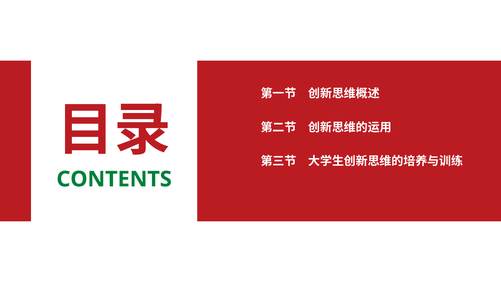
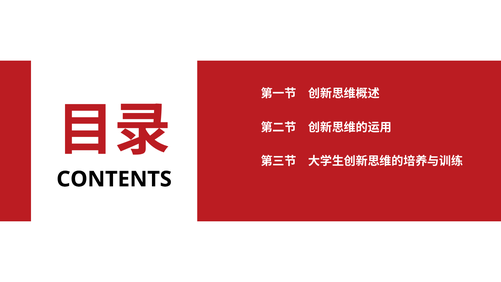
CONTENTS colour: green -> black (114, 179)
